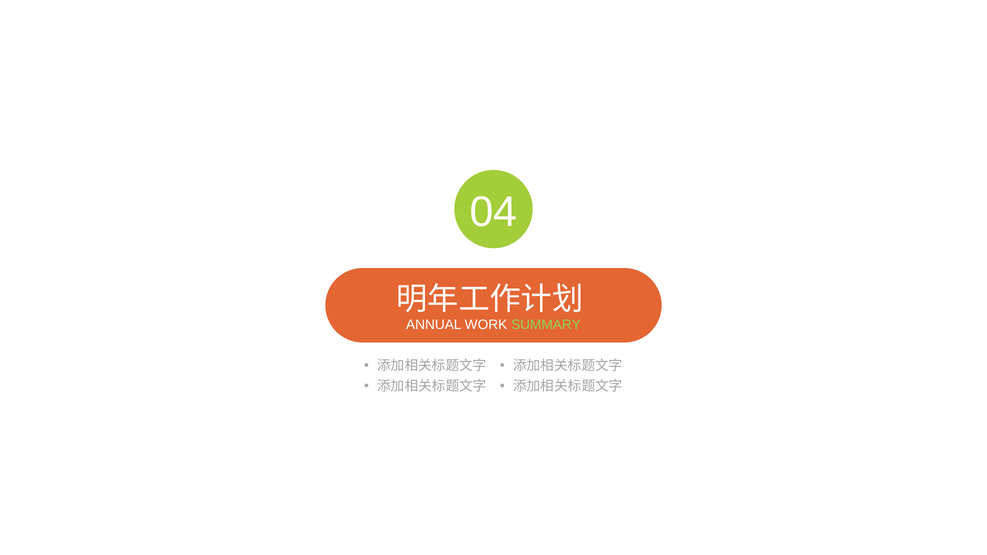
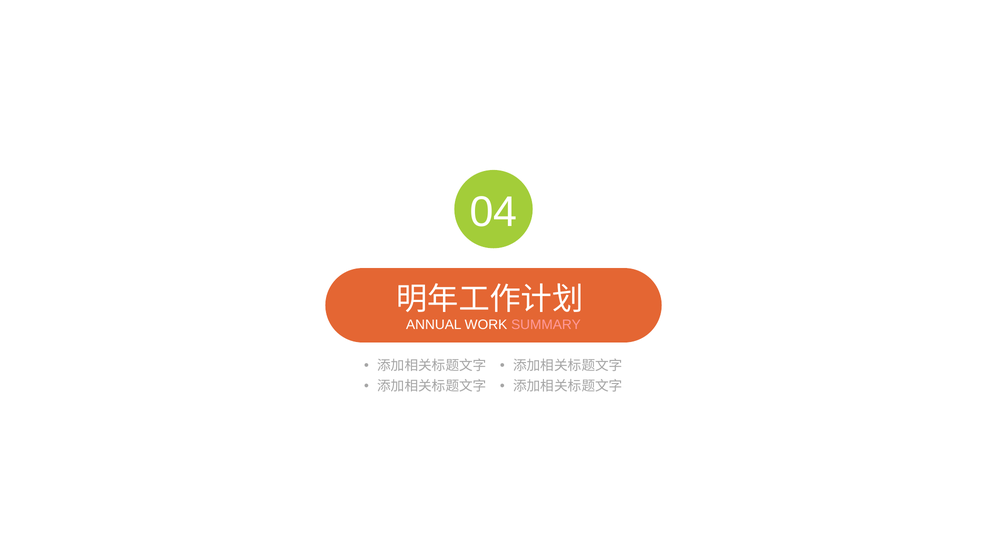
SUMMARY colour: light green -> pink (546, 325)
